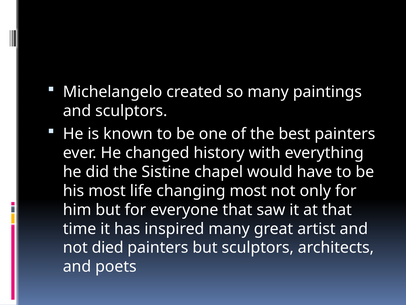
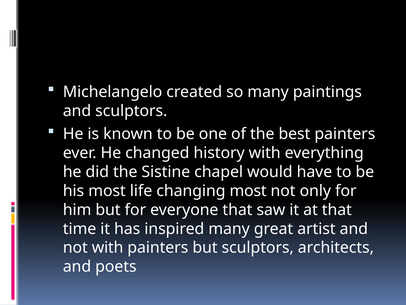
not died: died -> with (108, 247)
